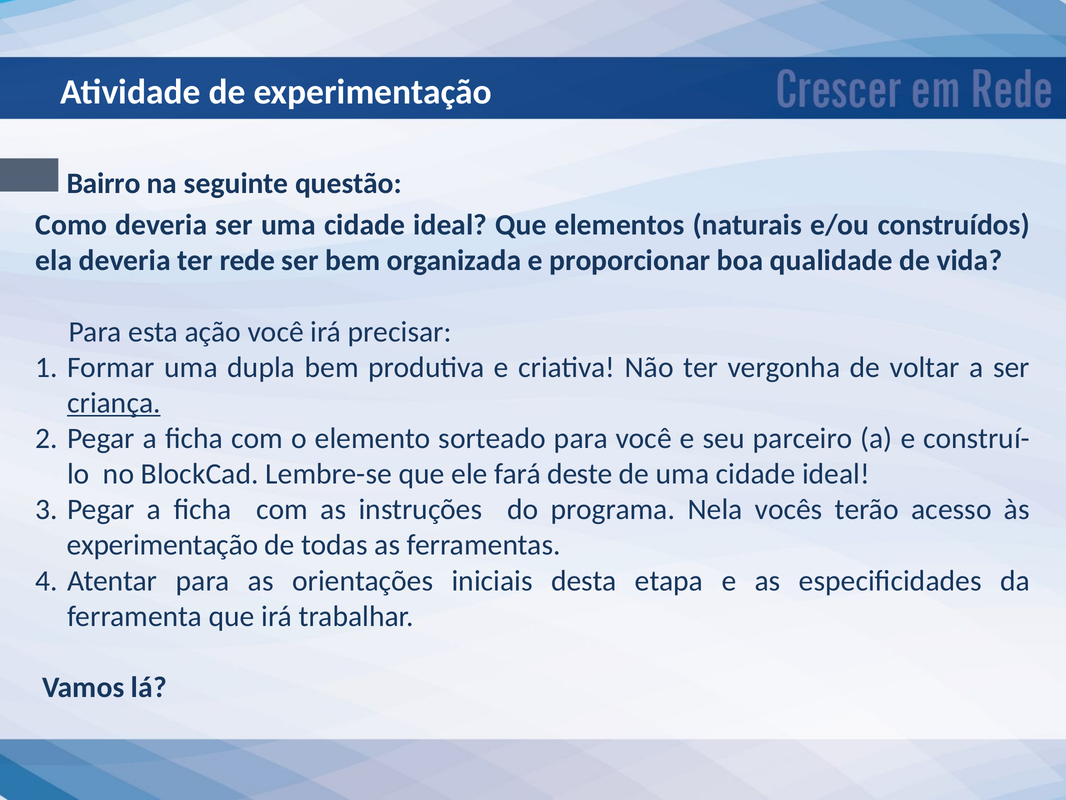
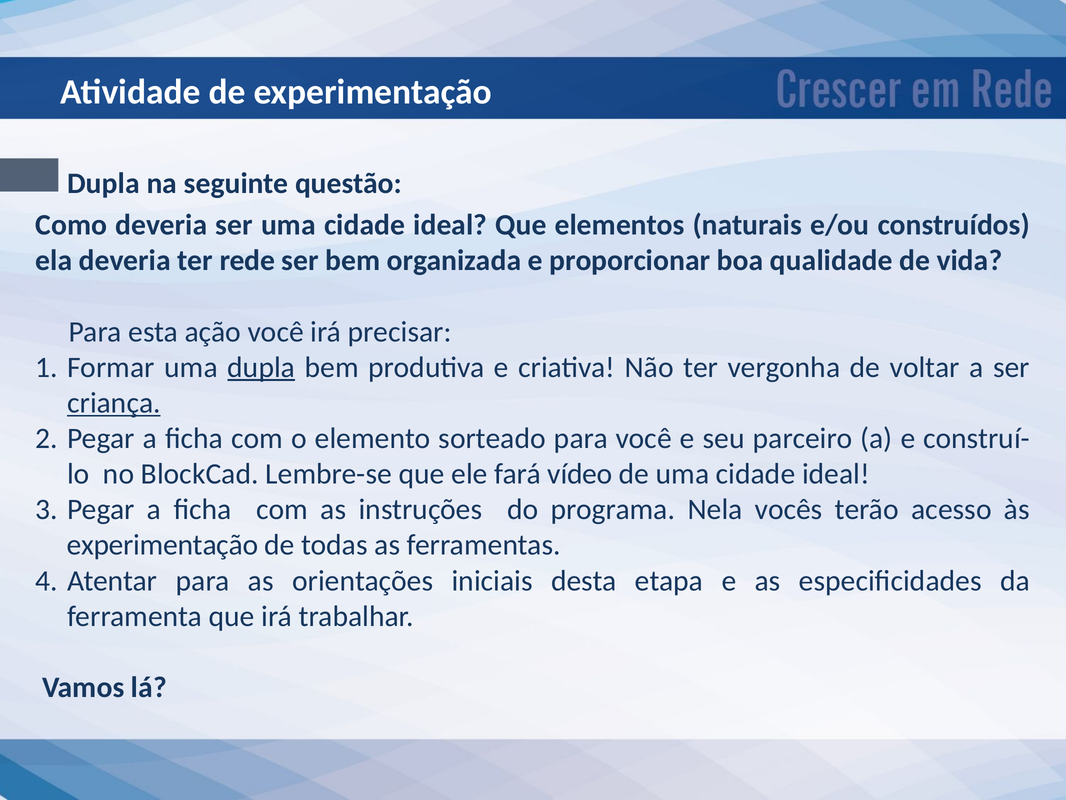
Bairro: Bairro -> Dupla (103, 183)
dupla underline: none -> present (261, 367)
deste: deste -> vídeo (580, 474)
